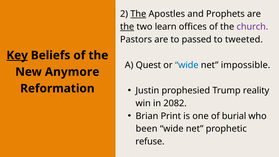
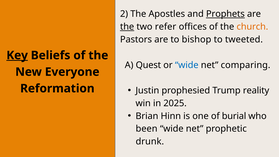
The underline: present -> none (138, 14)
Prophets underline: none -> present (225, 14)
learn: learn -> refer (166, 27)
church colour: purple -> orange (252, 27)
passed: passed -> bishop (197, 39)
impossible: impossible -> comparing (246, 65)
Anymore: Anymore -> Everyone (72, 72)
2082: 2082 -> 2025 (175, 103)
Print: Print -> Hinn (171, 116)
refuse: refuse -> drunk (150, 141)
